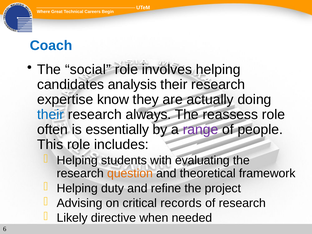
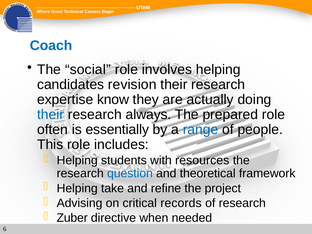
analysis: analysis -> revision (132, 85)
reassess: reassess -> prepared (230, 115)
range colour: purple -> blue (200, 130)
evaluating: evaluating -> resources (202, 160)
question colour: orange -> blue (130, 173)
duty: duty -> take (112, 188)
Likely: Likely -> Zuber (72, 218)
